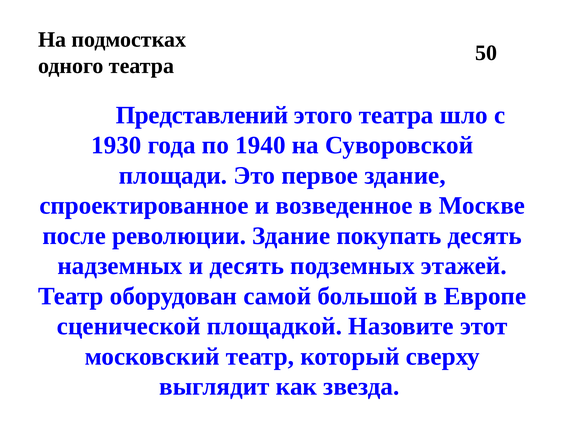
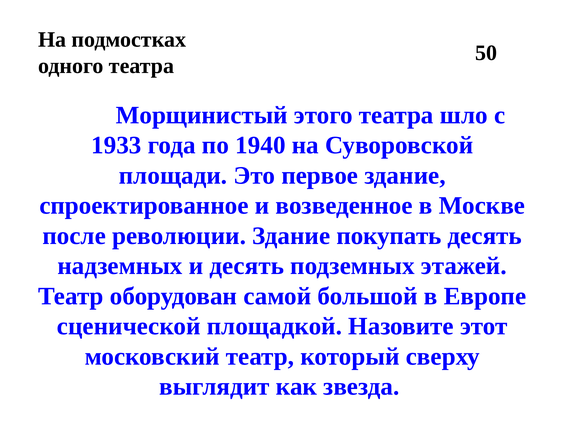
Представлений: Представлений -> Морщинистый (202, 115)
1930: 1930 -> 1933 (116, 145)
